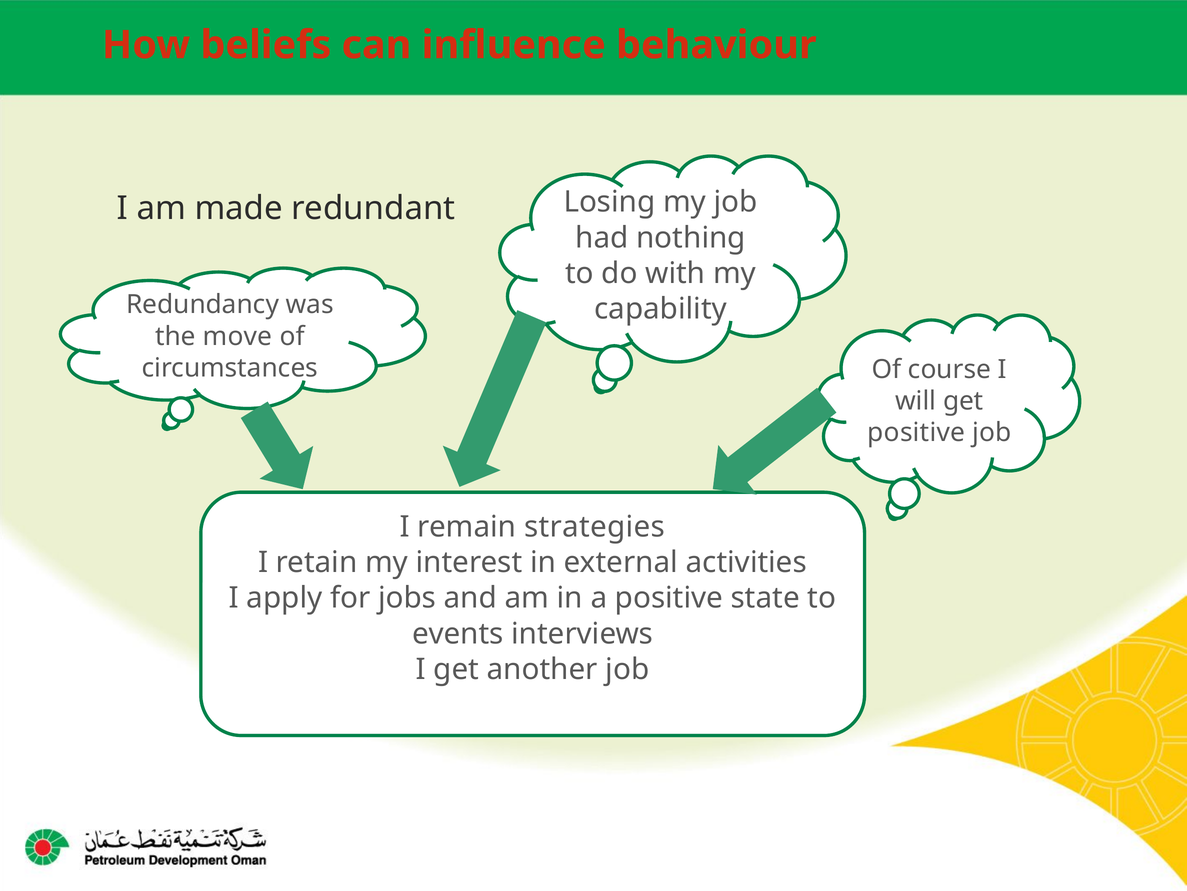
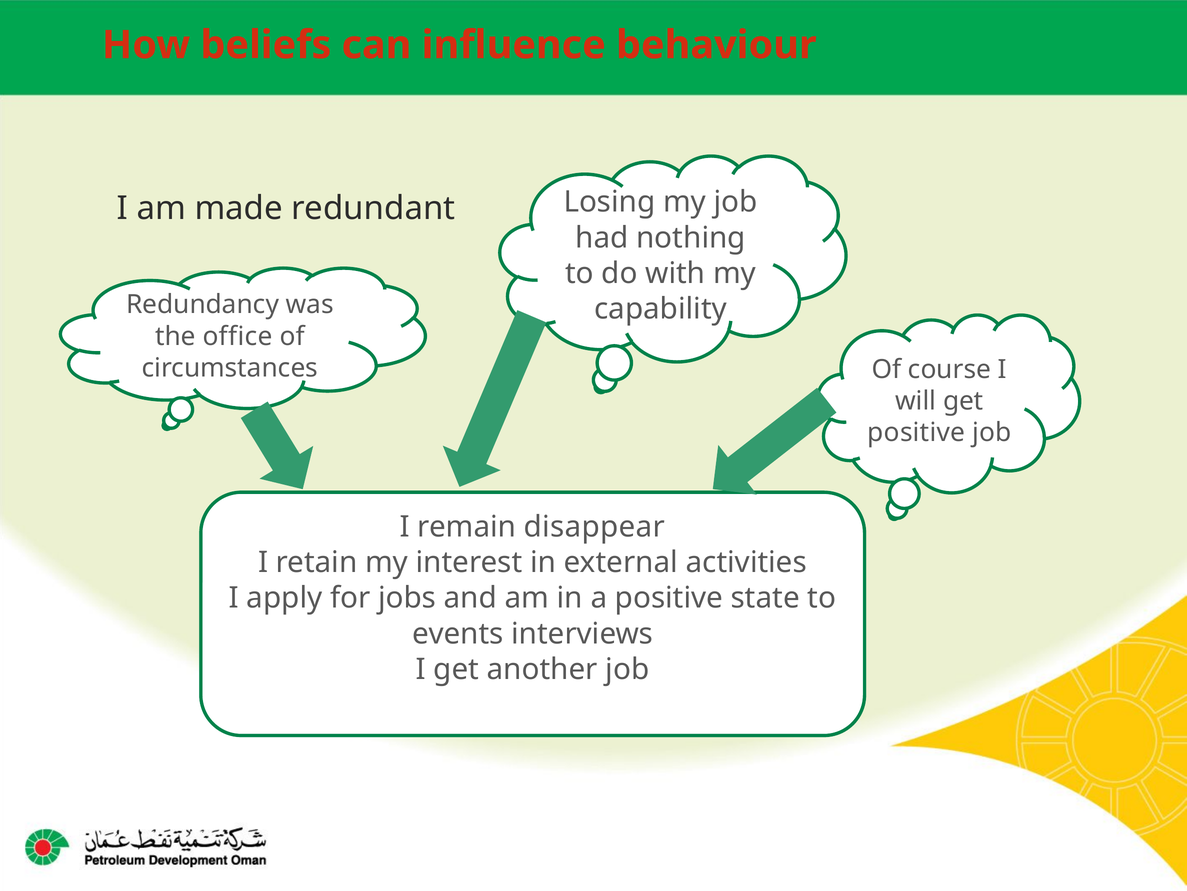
move: move -> office (238, 336)
strategies: strategies -> disappear (595, 526)
